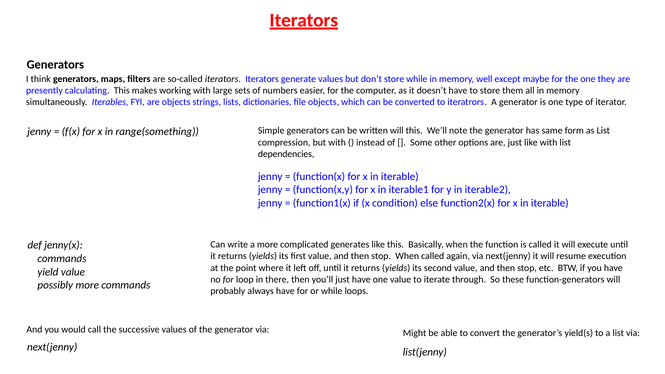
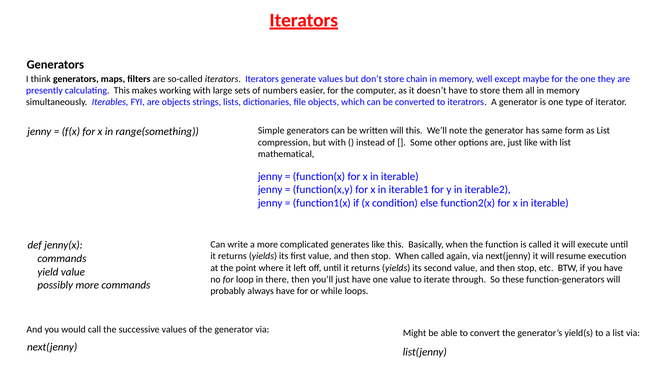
store while: while -> chain (417, 79)
dependencies: dependencies -> mathematical (286, 154)
